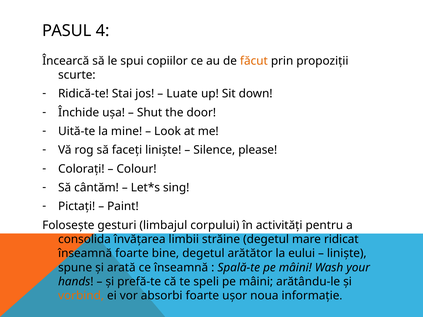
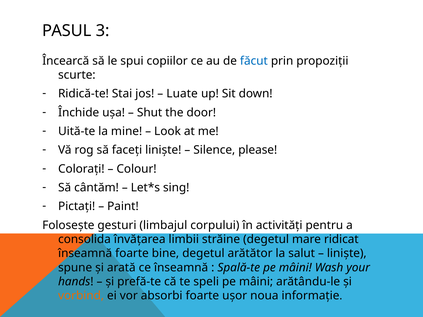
4: 4 -> 3 (103, 31)
făcut colour: orange -> blue (254, 61)
eului: eului -> salut (302, 254)
